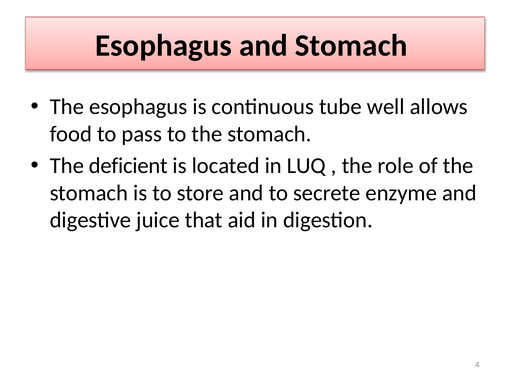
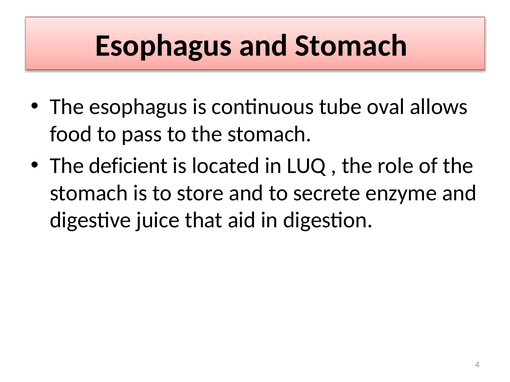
well: well -> oval (386, 107)
